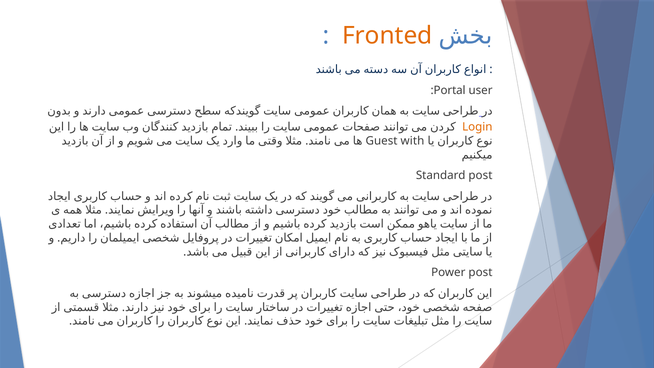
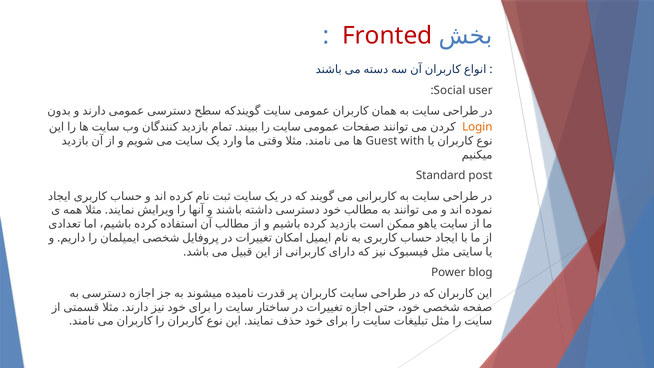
Fronted colour: orange -> red (387, 36)
Portal: Portal -> Social (450, 90)
Power post: post -> blog (481, 273)
